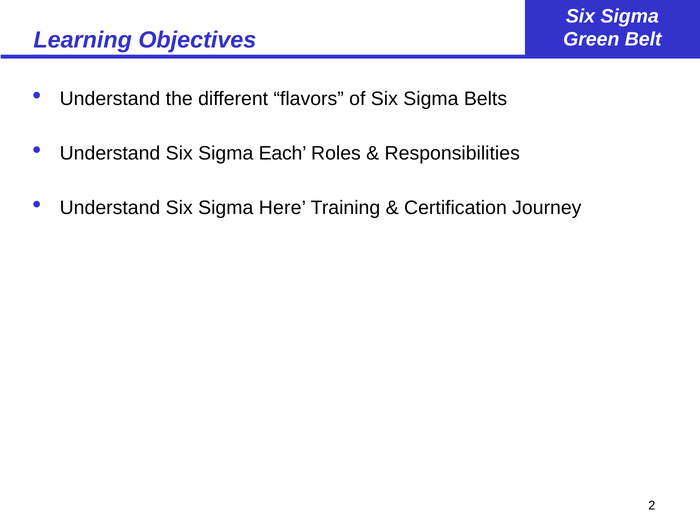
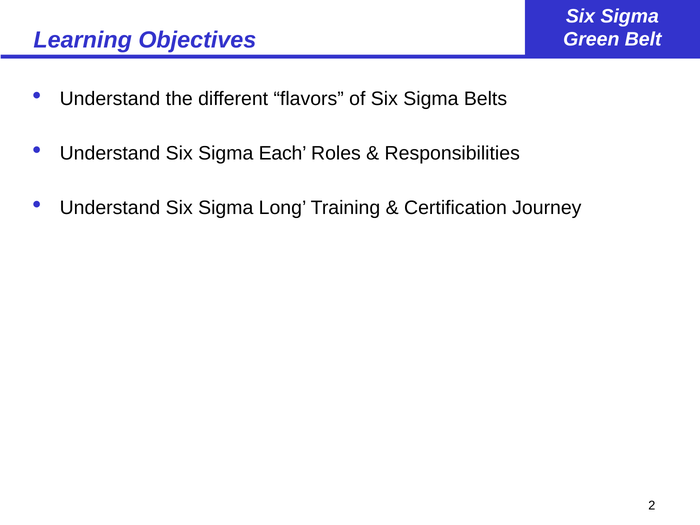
Here: Here -> Long (283, 208)
